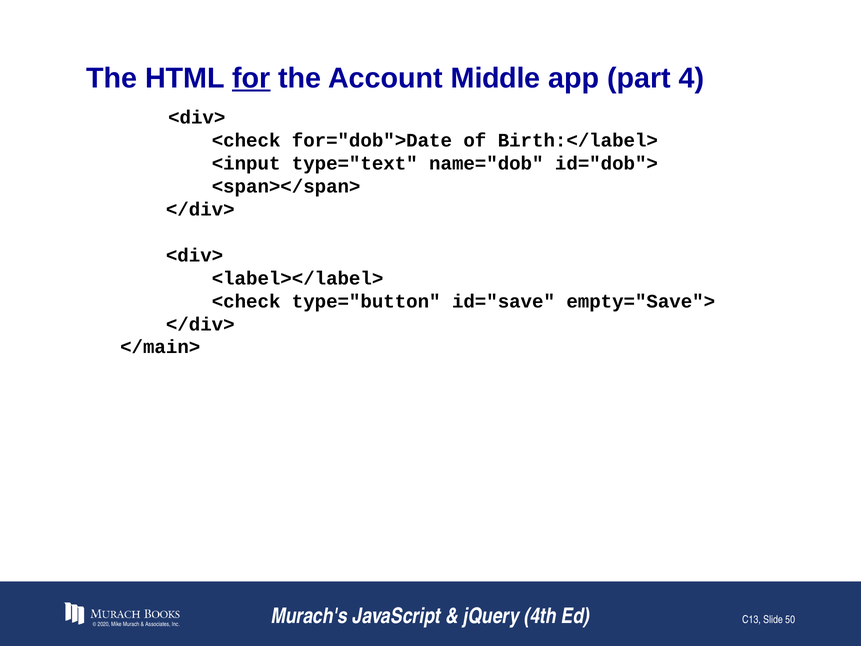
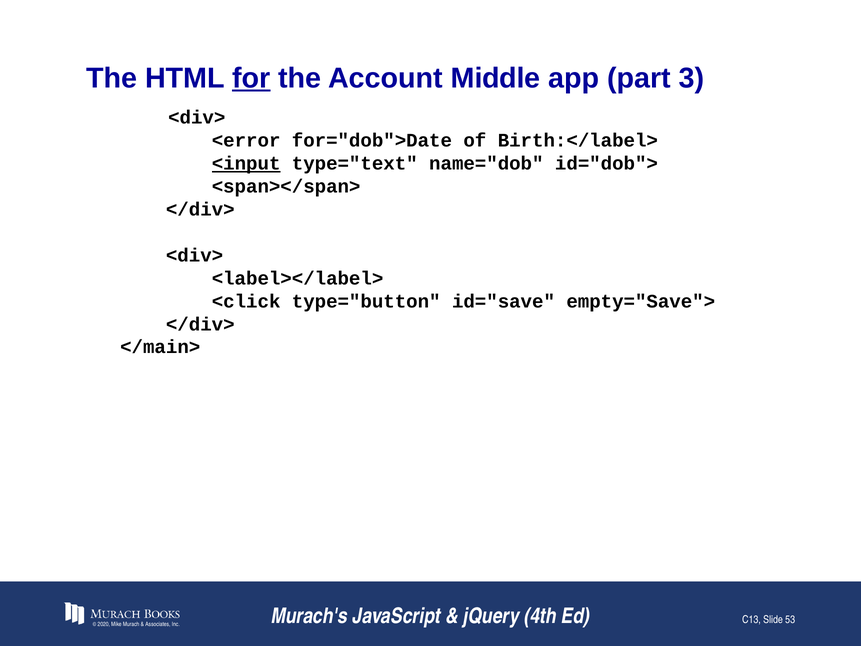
4: 4 -> 3 (691, 78)
<check: <check -> <error (246, 141)
<input underline: none -> present (246, 163)
<check: <check -> <click (246, 301)
50: 50 -> 53 (790, 620)
